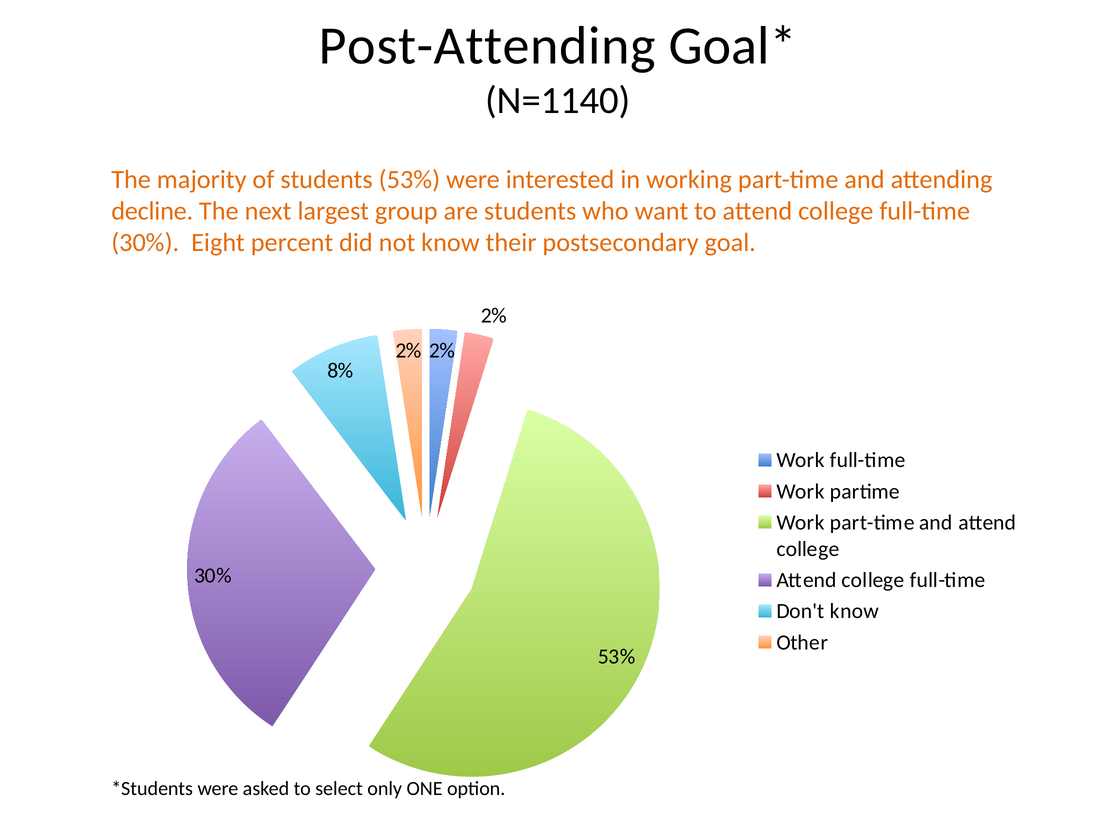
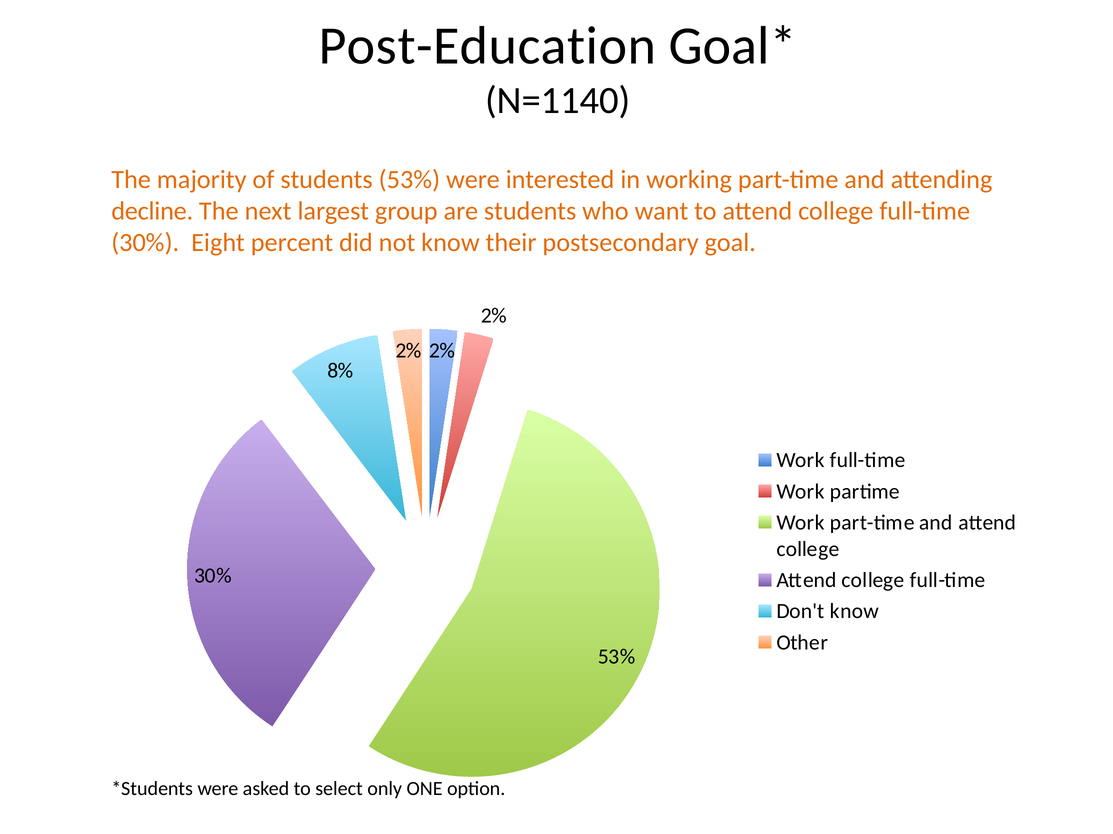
Post-Attending: Post-Attending -> Post-Education (487, 46)
